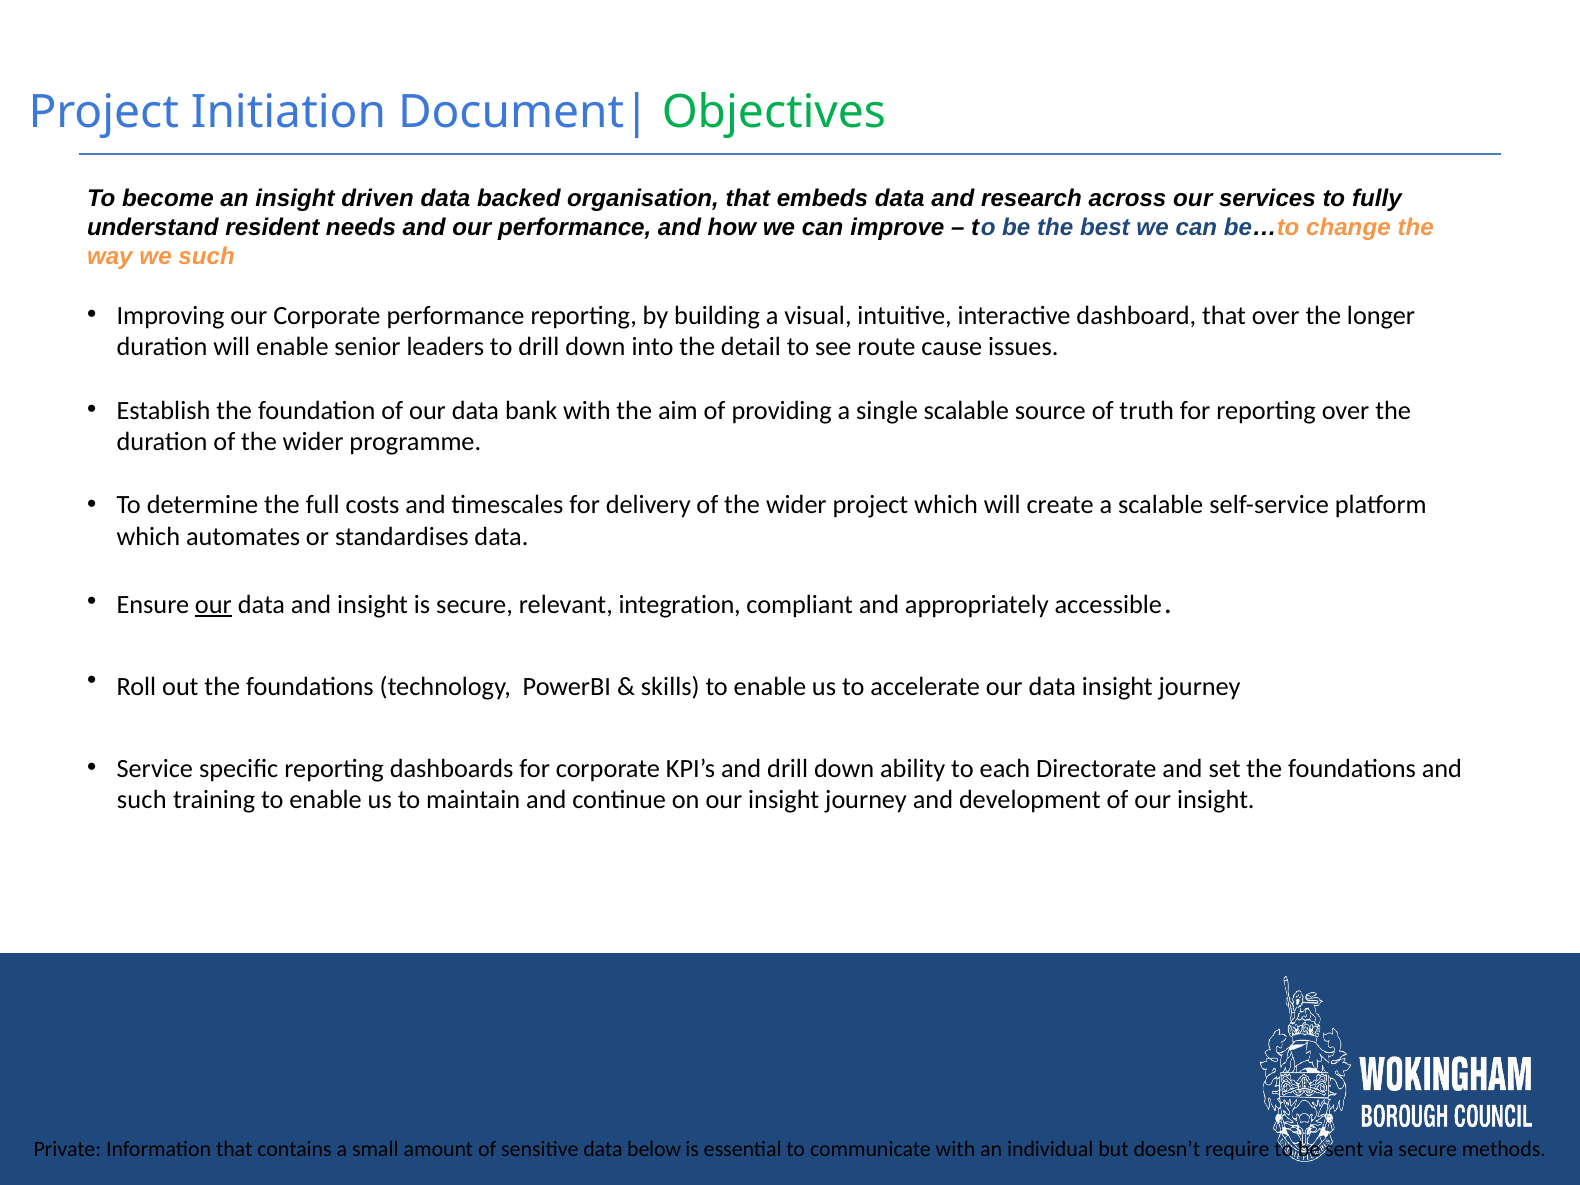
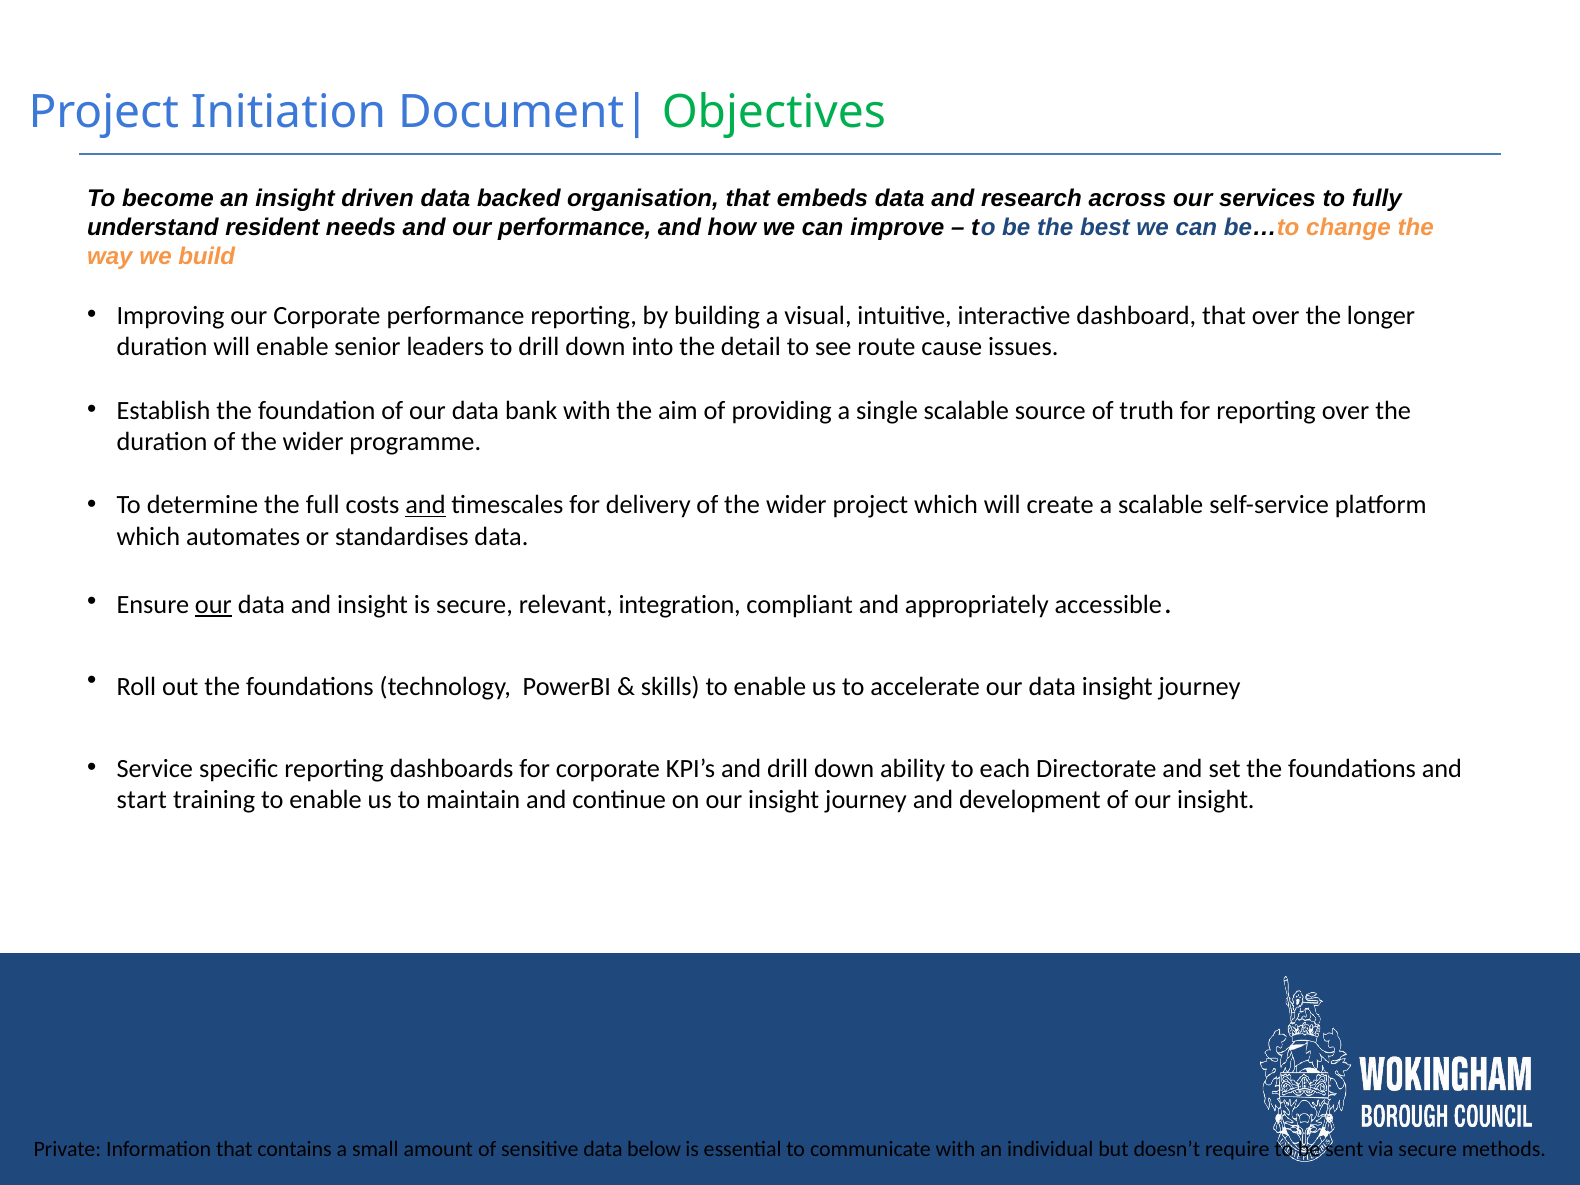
we such: such -> build (207, 256)
and underline: none -> present (426, 505)
such: such -> start (142, 800)
